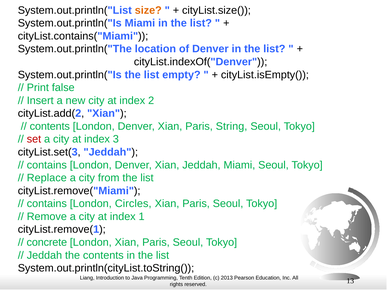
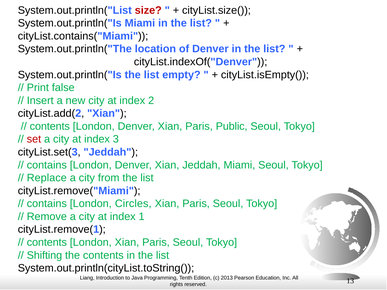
size colour: orange -> red (148, 10)
String: String -> Public (232, 126)
concrete: concrete -> contents (47, 243)
Jeddah: Jeddah -> Shifting (44, 255)
